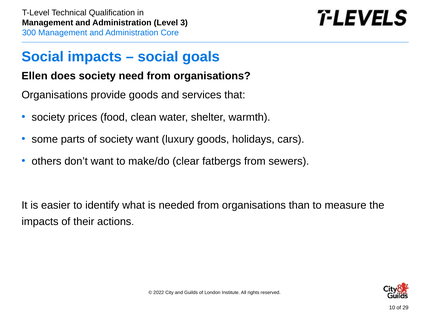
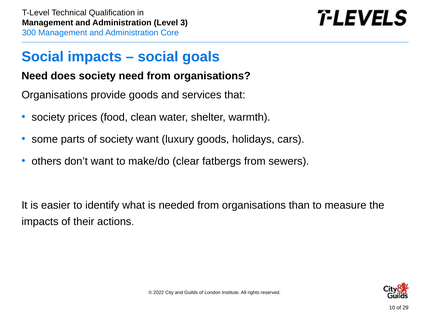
Ellen: Ellen -> Need (35, 76)
